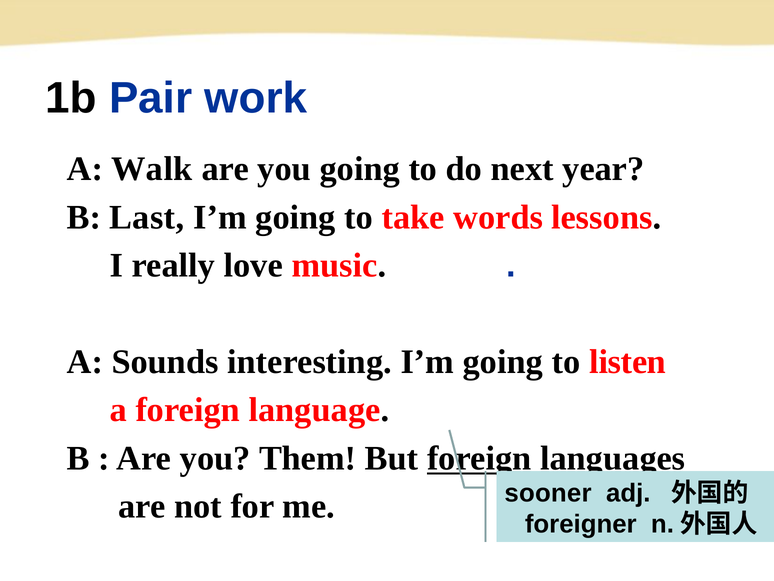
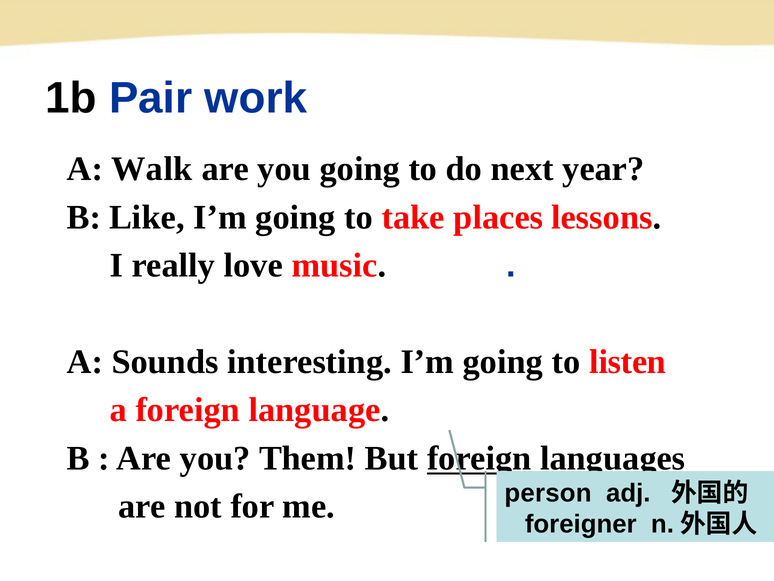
Last: Last -> Like (147, 217)
words: words -> places (498, 217)
sooner: sooner -> person (548, 493)
